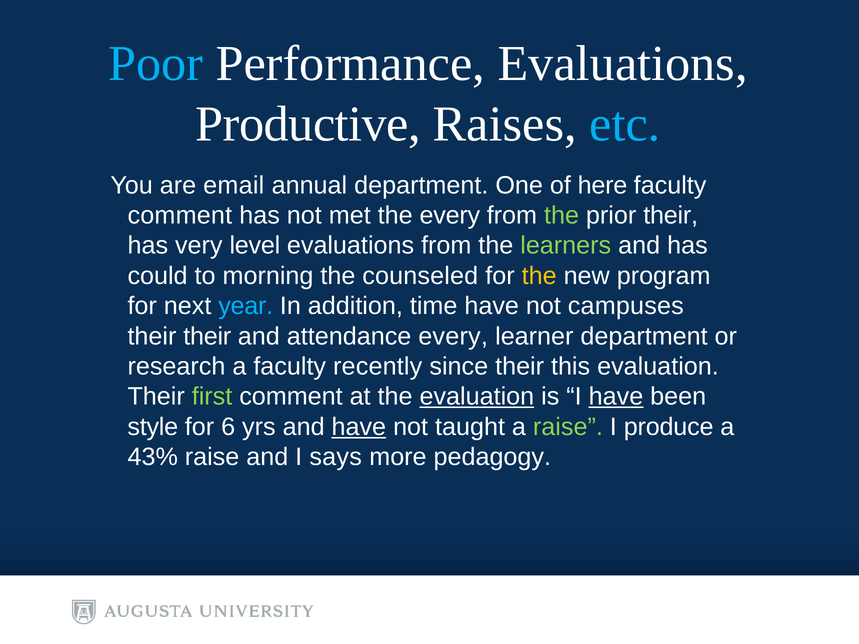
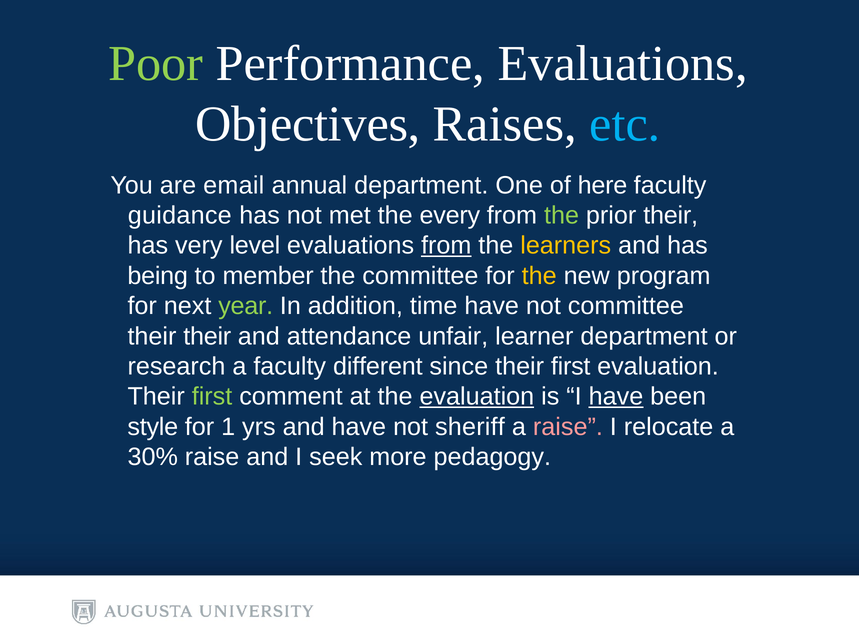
Poor colour: light blue -> light green (156, 64)
Productive: Productive -> Objectives (308, 124)
comment: comment -> guidance (180, 216)
from underline: none -> present (446, 246)
learners colour: light green -> yellow (566, 246)
could: could -> being (158, 276)
morning: morning -> member (268, 276)
the counseled: counseled -> committee (420, 276)
year colour: light blue -> light green (246, 306)
not campuses: campuses -> committee (626, 306)
attendance every: every -> unfair (453, 336)
recently: recently -> different (378, 367)
since their this: this -> first (571, 367)
6: 6 -> 1 (228, 427)
have underline: present -> none (359, 427)
taught: taught -> sheriff (470, 427)
raise colour: light green -> pink (568, 427)
produce: produce -> relocate (669, 427)
43%: 43% -> 30% (153, 457)
says: says -> seek (336, 457)
